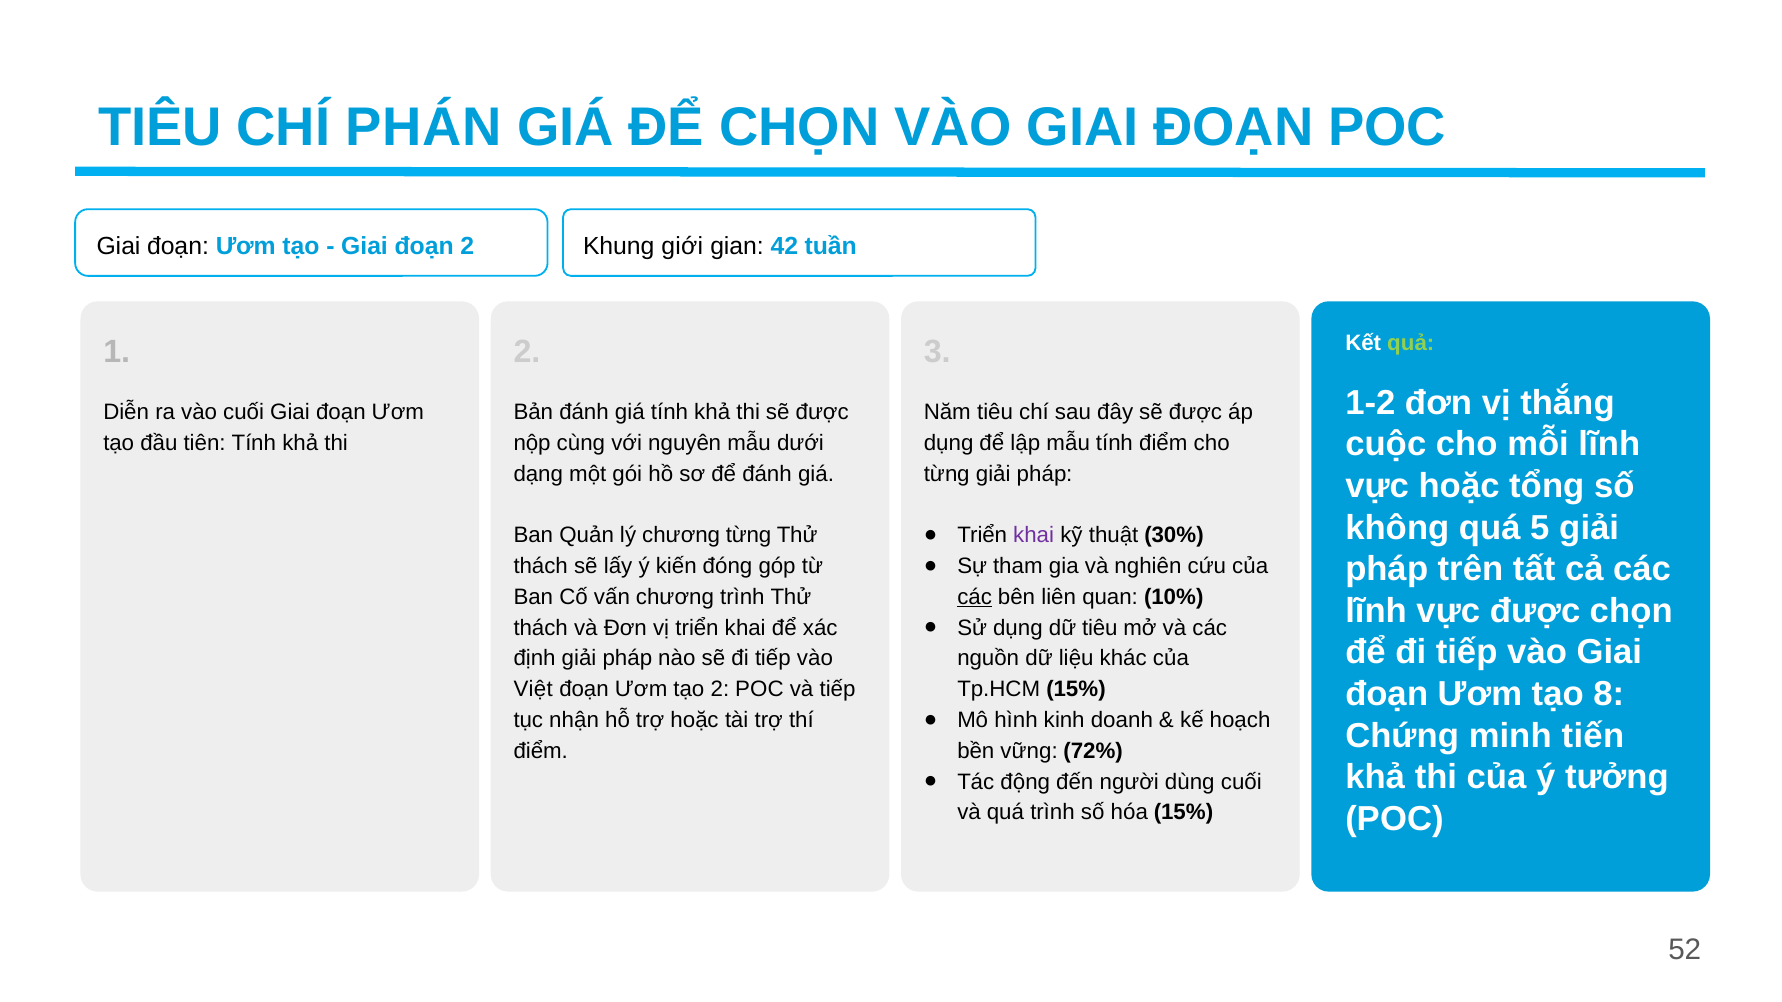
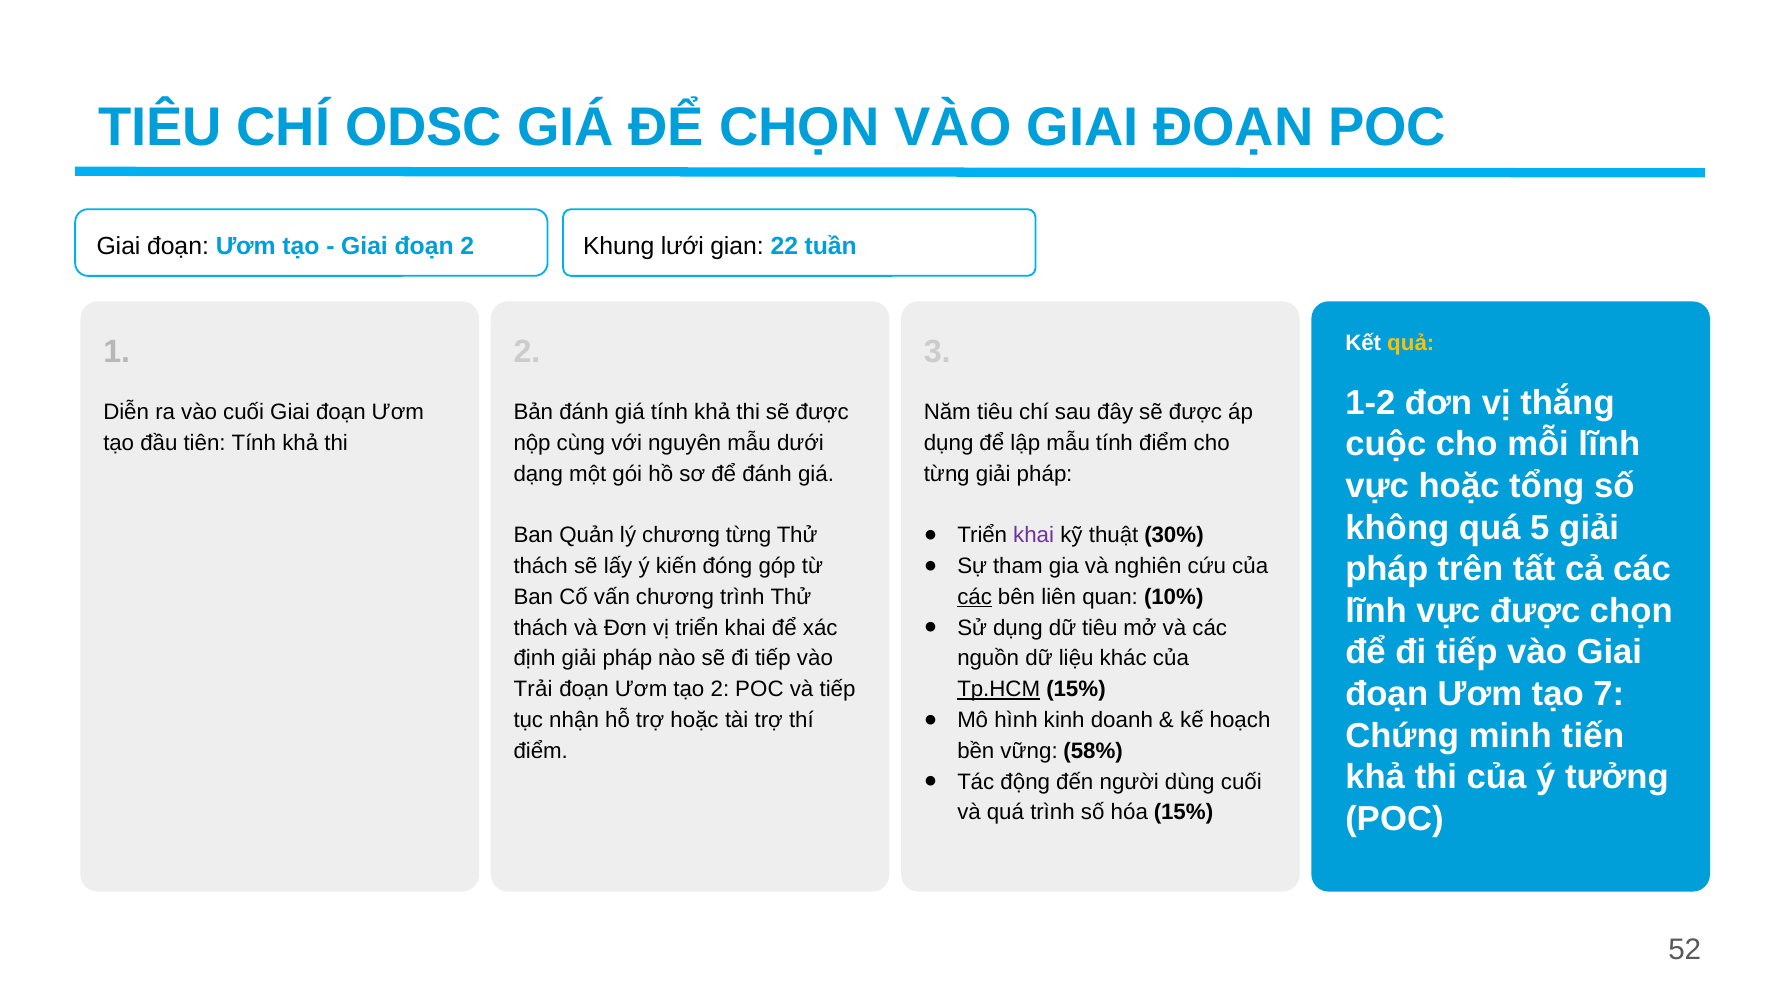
PHÁN: PHÁN -> ODSC (424, 128)
giới: giới -> lưới (682, 247)
42: 42 -> 22 (784, 247)
quả colour: light green -> yellow (1411, 343)
8: 8 -> 7 (1609, 694)
Việt: Việt -> Trải (533, 690)
Tp.HCM underline: none -> present (999, 690)
72%: 72% -> 58% (1093, 751)
